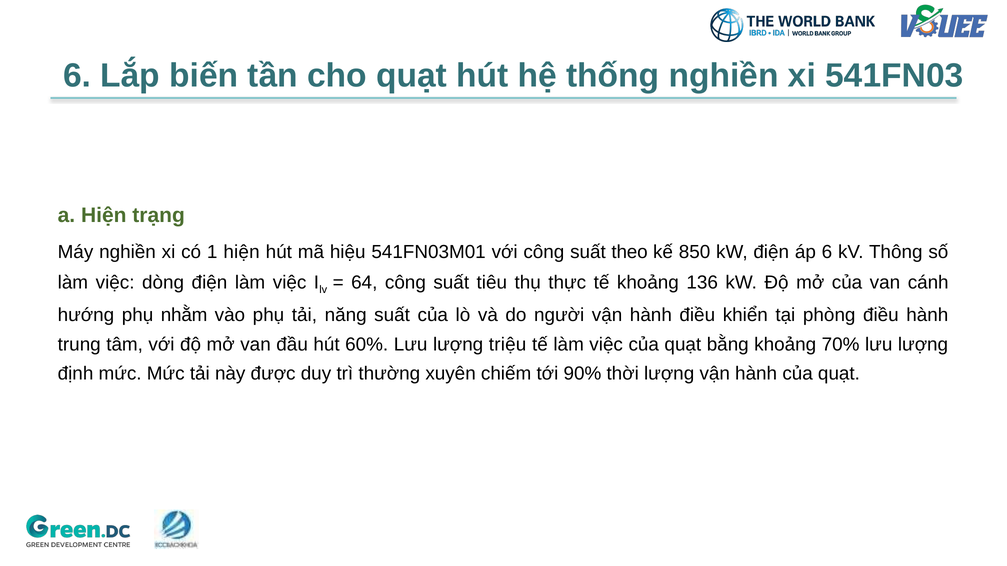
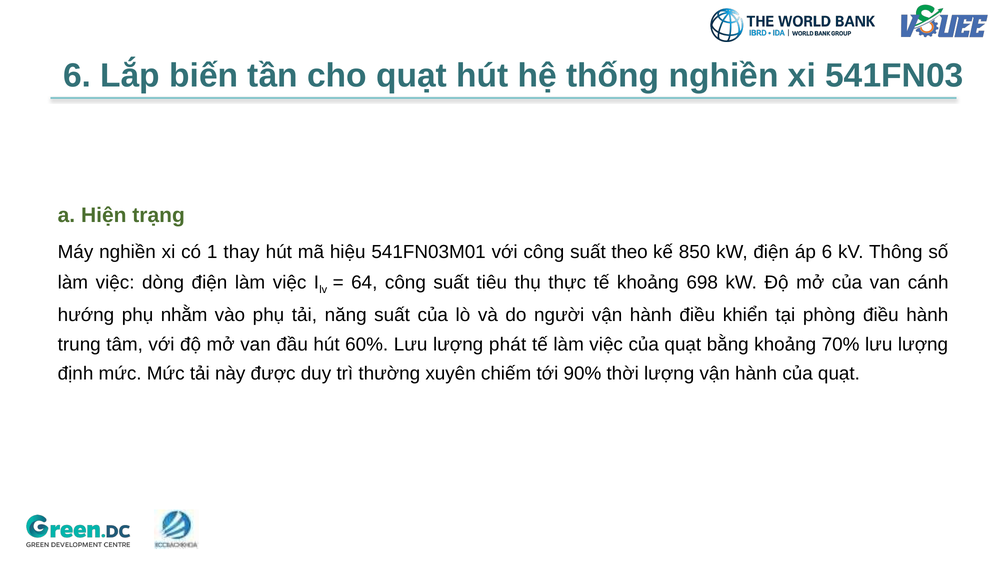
1 hiện: hiện -> thay (242, 252)
136: 136 -> 698 (702, 283)
triệu: triệu -> phát (508, 345)
